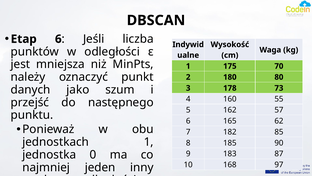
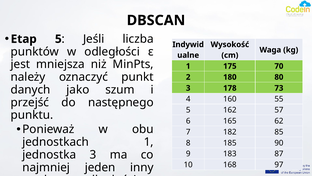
Etap 6: 6 -> 5 (58, 39)
jednostka 0: 0 -> 3 (93, 154)
